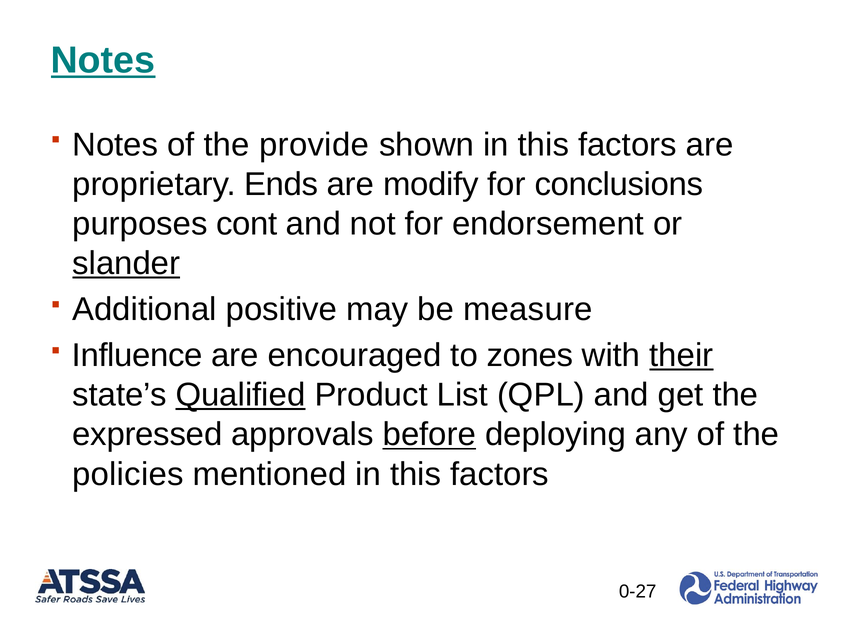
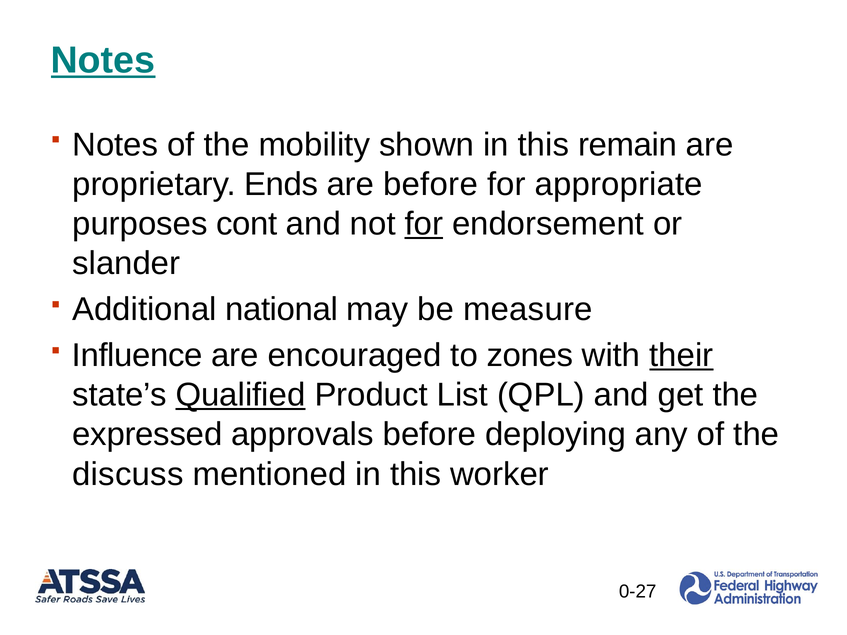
provide: provide -> mobility (314, 145)
shown in this factors: factors -> remain (628, 145)
are modify: modify -> before (431, 184)
conclusions: conclusions -> appropriate (619, 184)
for underline: none -> present (424, 224)
slander underline: present -> none (126, 263)
positive: positive -> national (282, 310)
before underline: present -> none (429, 435)
policies: policies -> discuss (128, 474)
mentioned in this factors: factors -> worker (500, 474)
